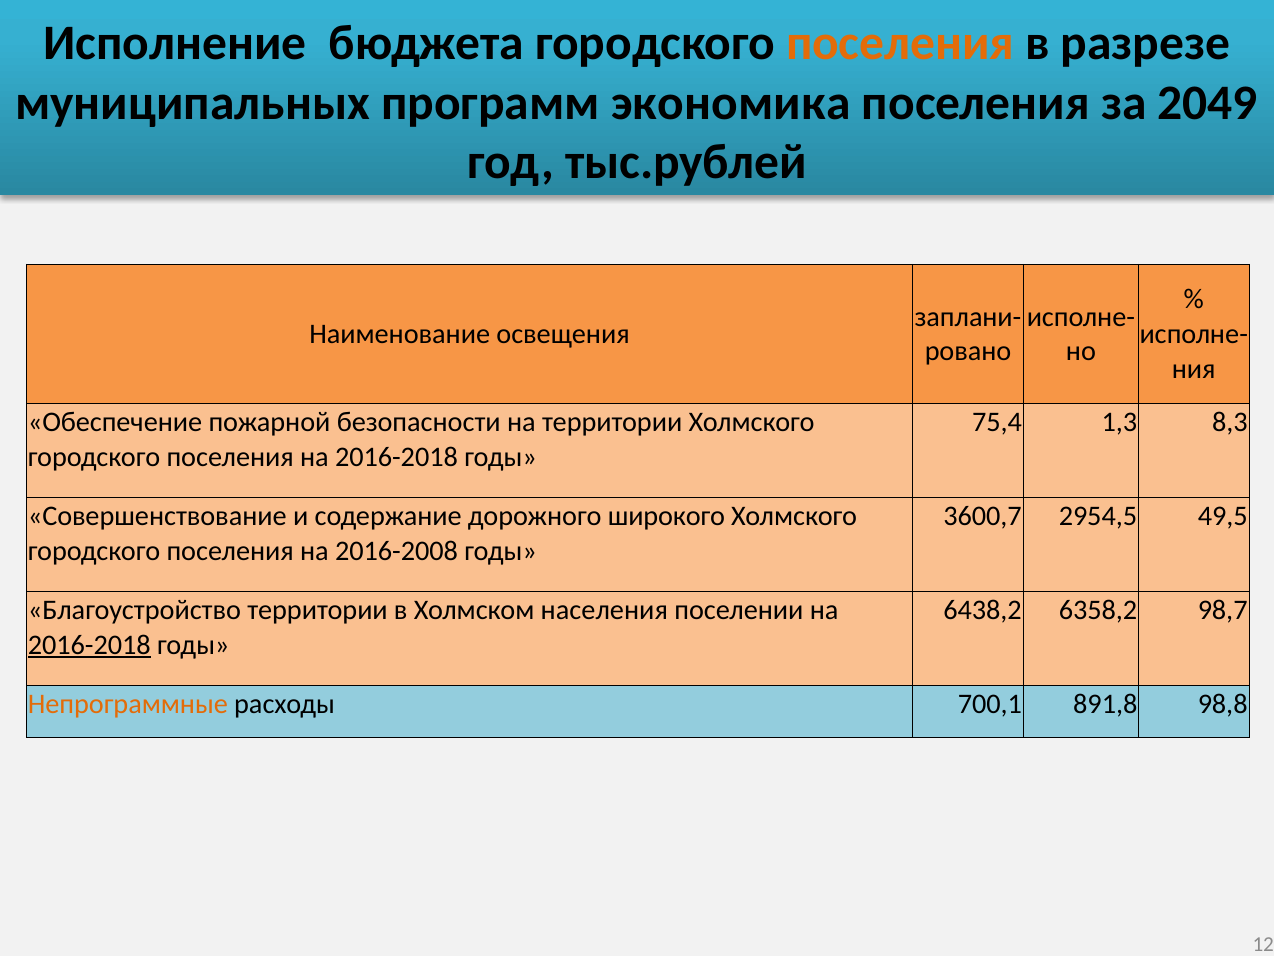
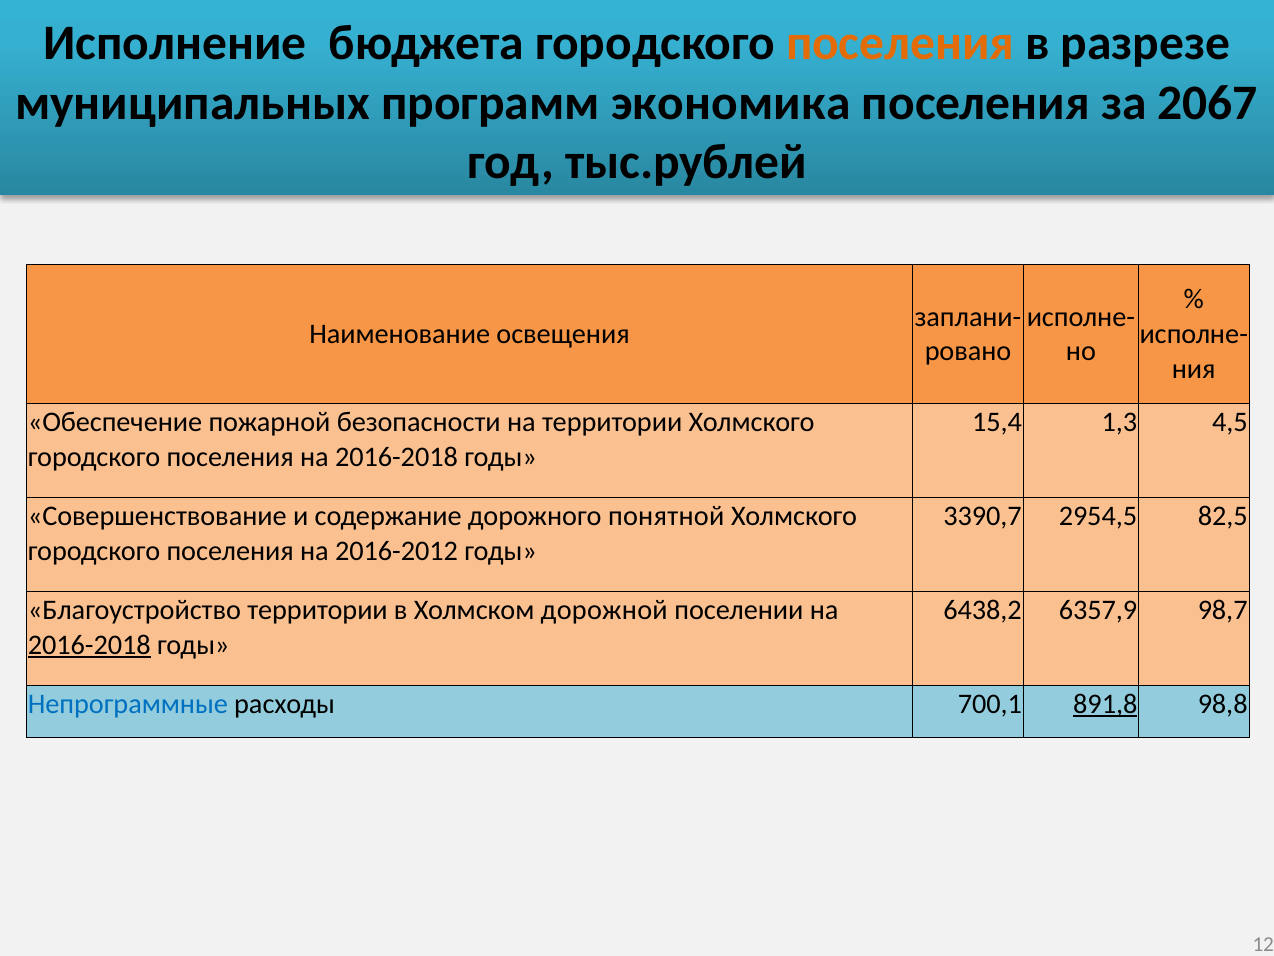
2049: 2049 -> 2067 (1208, 103)
75,4: 75,4 -> 15,4 (997, 422)
8,3: 8,3 -> 4,5 (1230, 422)
широкого: широкого -> понятной (666, 516)
3600,7: 3600,7 -> 3390,7 (983, 516)
49,5: 49,5 -> 82,5 (1223, 516)
2016-2008: 2016-2008 -> 2016-2012 (396, 550)
населения: населения -> дорожной (604, 610)
6358,2: 6358,2 -> 6357,9 (1098, 610)
Непрограммные colour: orange -> blue (128, 704)
891,8 underline: none -> present (1105, 704)
